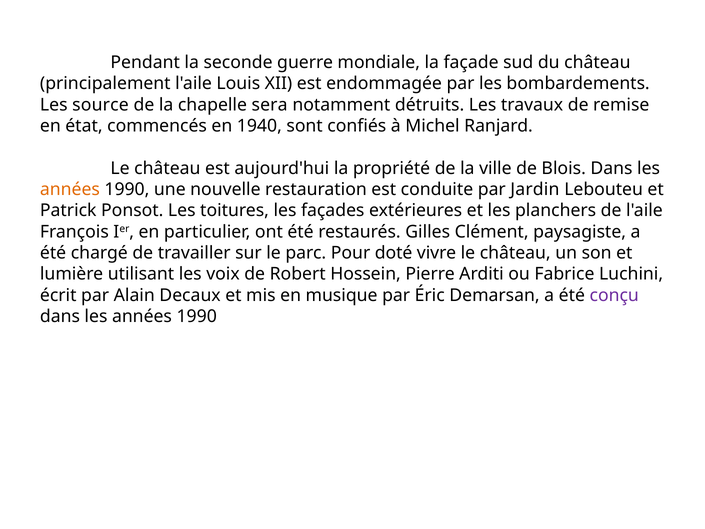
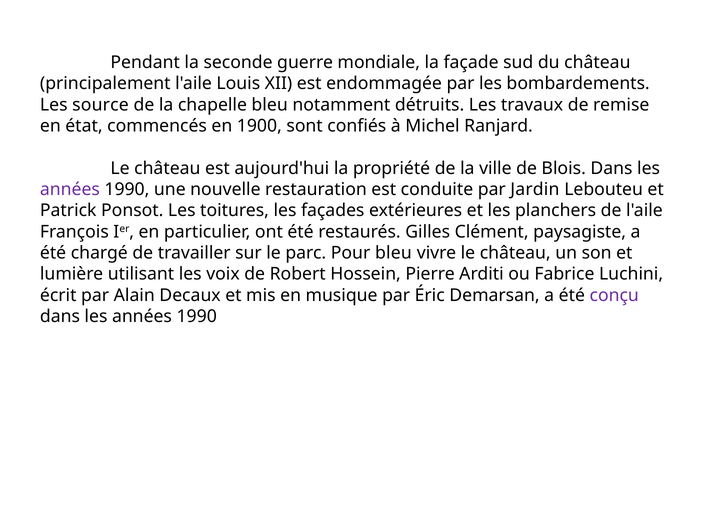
chapelle sera: sera -> bleu (270, 105)
1940: 1940 -> 1900 (259, 126)
années colour: orange -> purple (70, 189)
Pour doté: doté -> bleu (393, 253)
